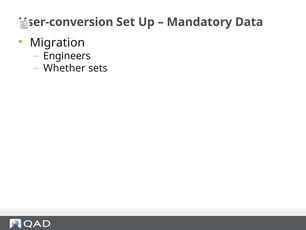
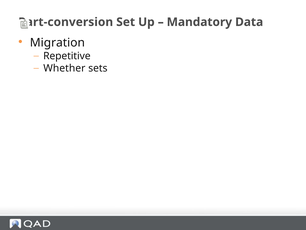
User-conversion: User-conversion -> Part-conversion (66, 22)
Engineers: Engineers -> Repetitive (67, 56)
